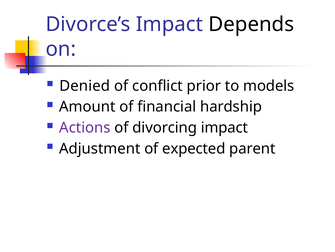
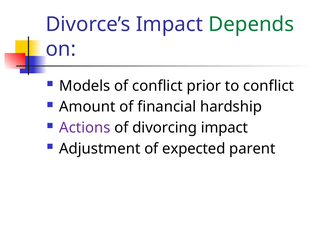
Depends colour: black -> green (251, 24)
Denied: Denied -> Models (85, 86)
to models: models -> conflict (269, 86)
